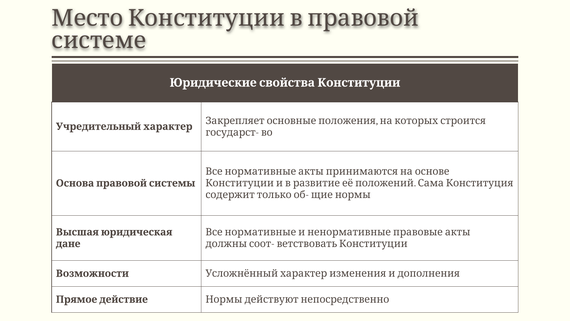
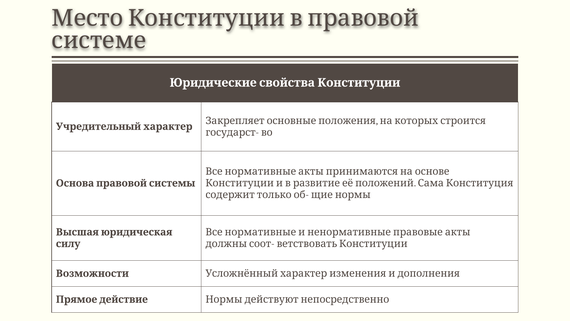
дане: дане -> силу (68, 244)
